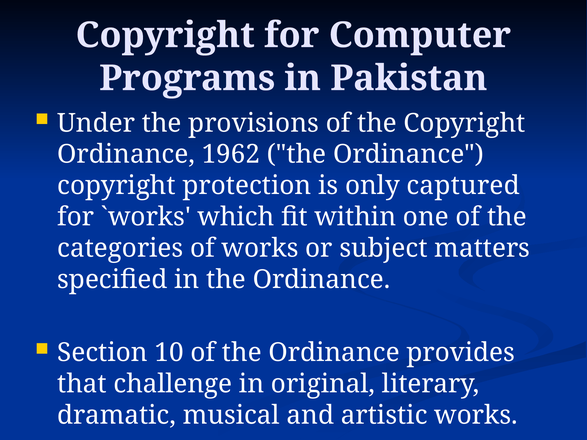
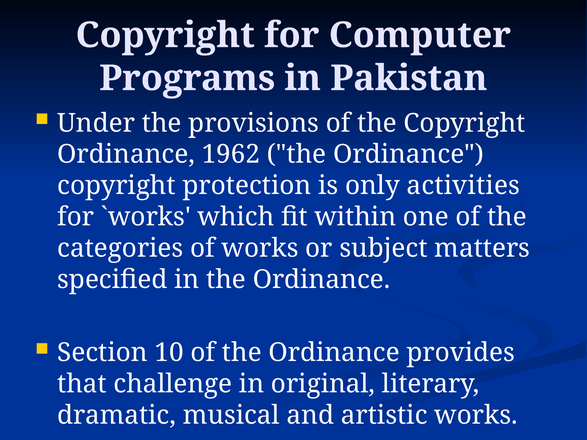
captured: captured -> activities (463, 186)
